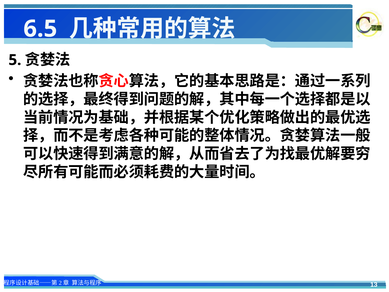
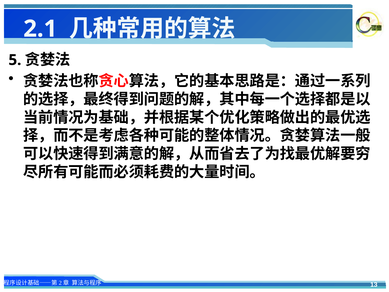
6.5: 6.5 -> 2.1 (40, 29)
